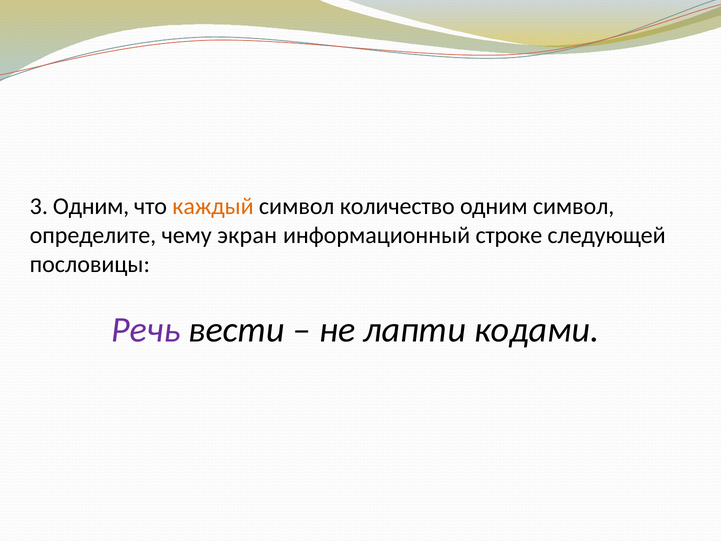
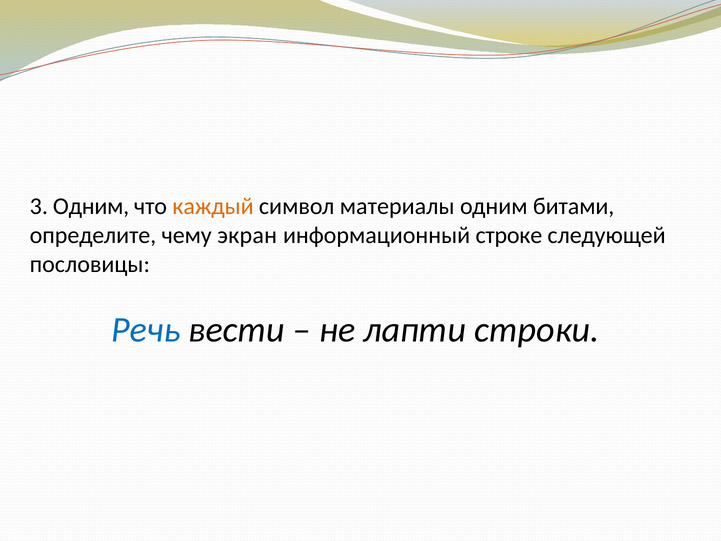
количество: количество -> материалы (397, 206)
одним символ: символ -> битами (574, 206)
Речь colour: purple -> blue (146, 330)
кодами: кодами -> строки (537, 330)
